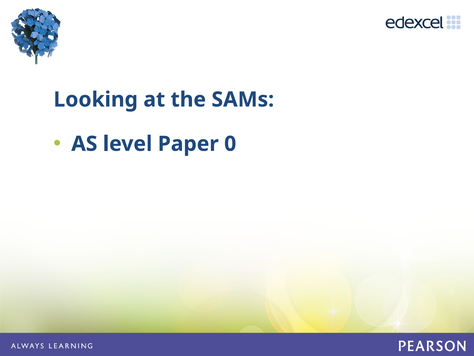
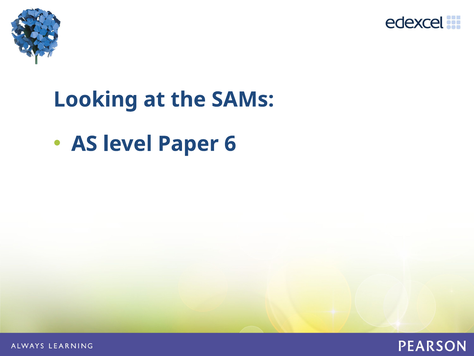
0: 0 -> 6 (230, 144)
